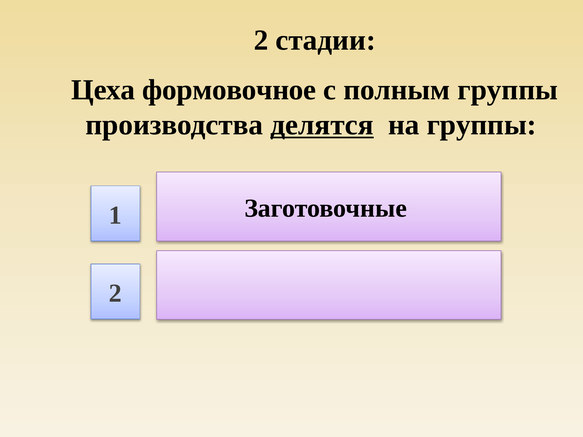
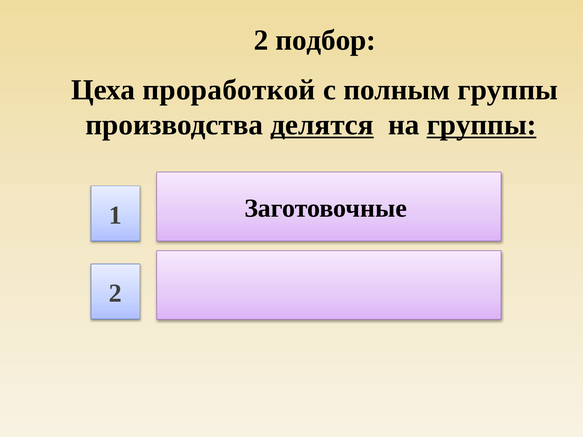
стадии: стадии -> подбор (326, 40)
формовочное: формовочное -> проработкой (229, 90)
группы underline: none -> present (482, 125)
